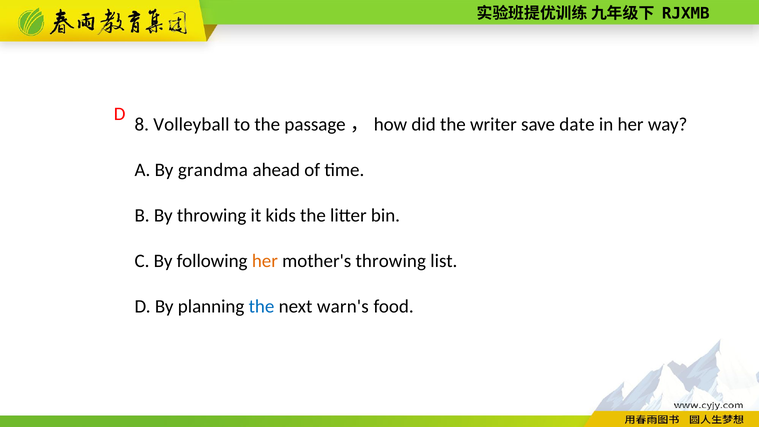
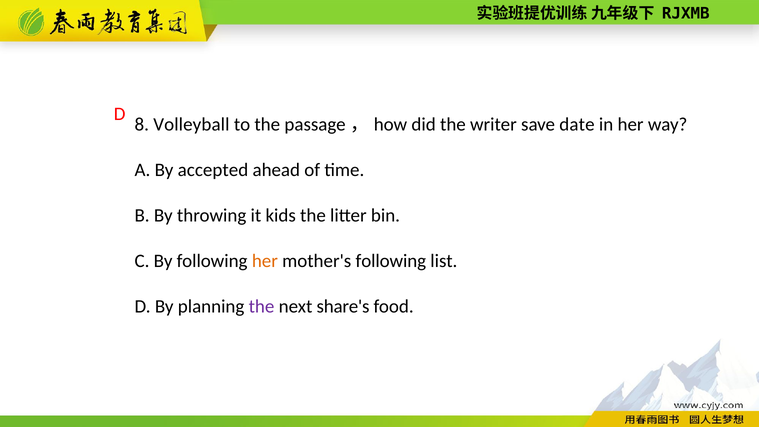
grandma: grandma -> accepted (213, 170)
mother's throwing: throwing -> following (391, 261)
the colour: blue -> purple (262, 306)
warn's: warn's -> share's (343, 306)
